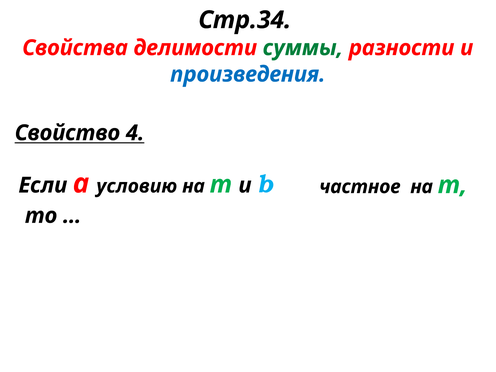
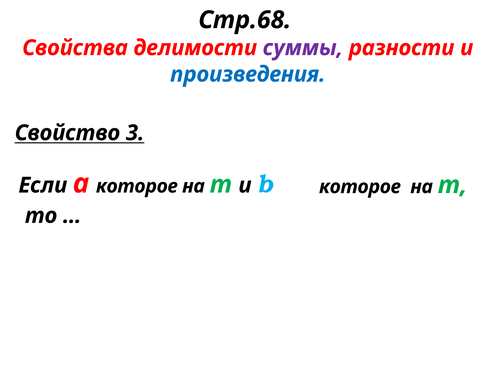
Стр.34: Стр.34 -> Стр.68 (245, 20)
суммы colour: green -> purple (303, 48)
4: 4 -> 3 (135, 133)
а условию: условию -> которое (137, 186)
частное: частное -> которое (360, 187)
